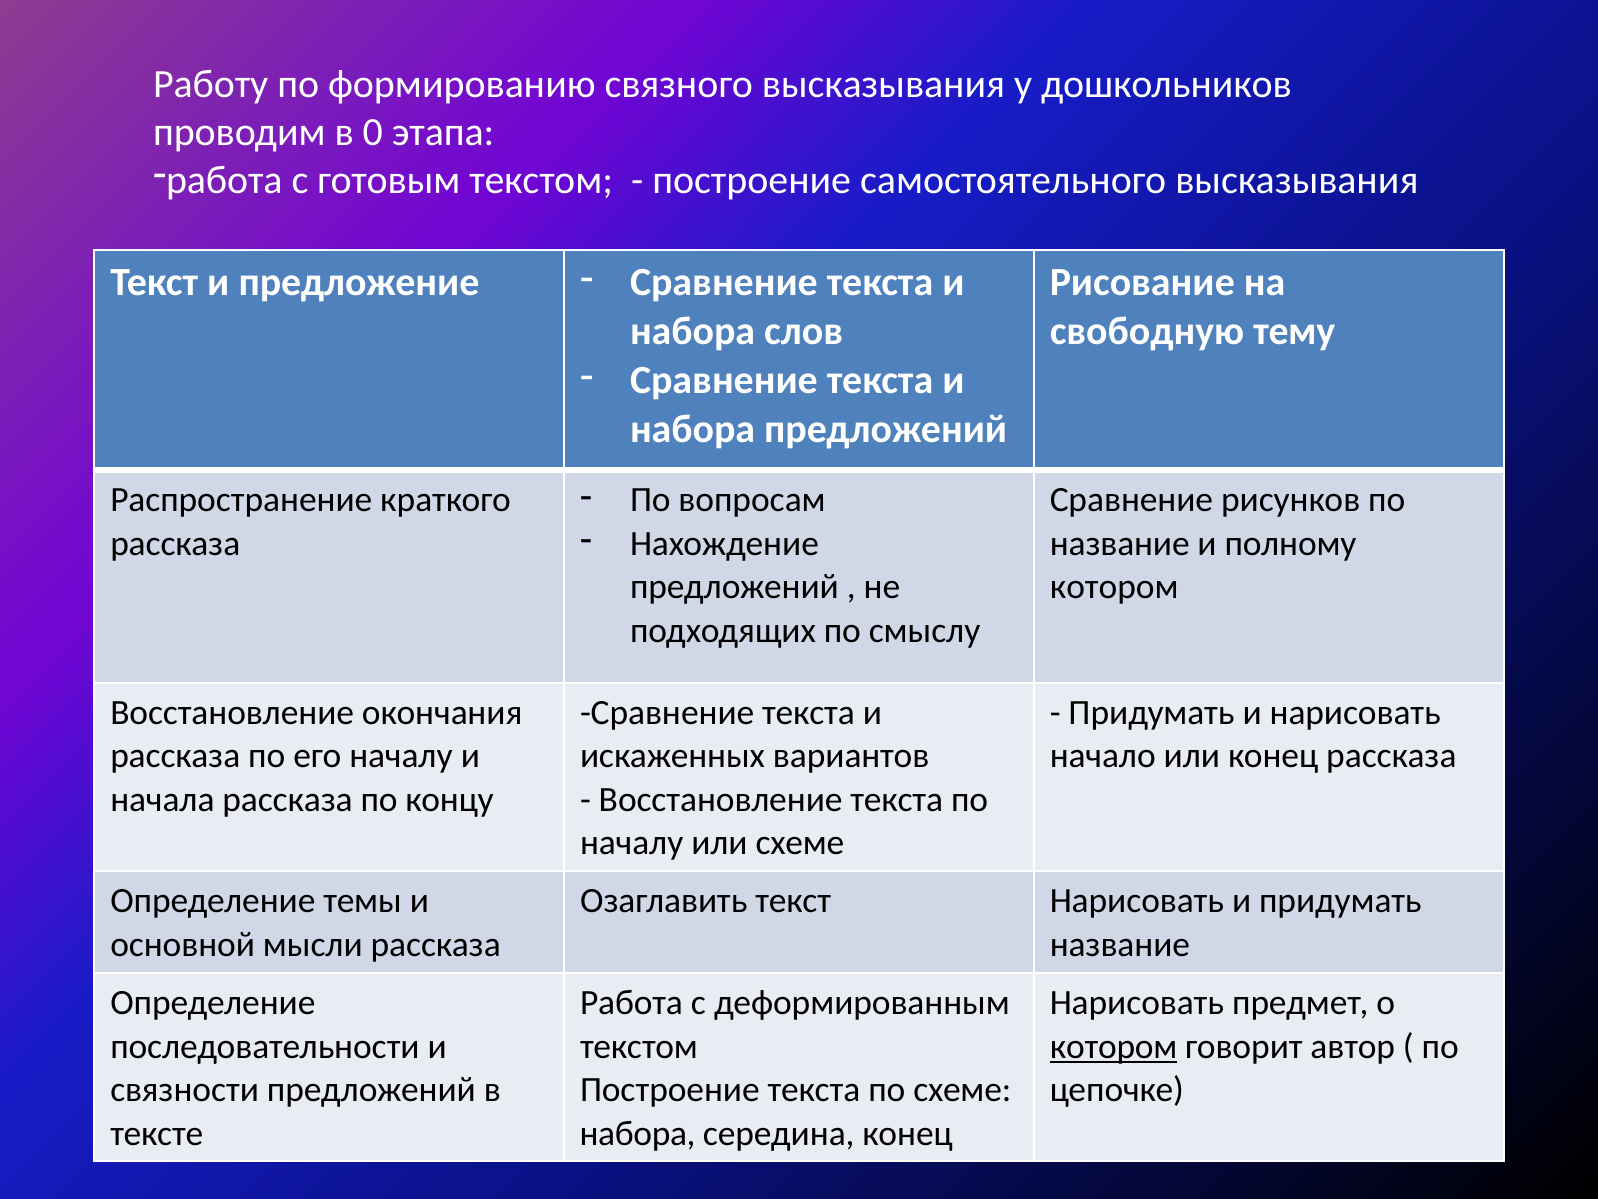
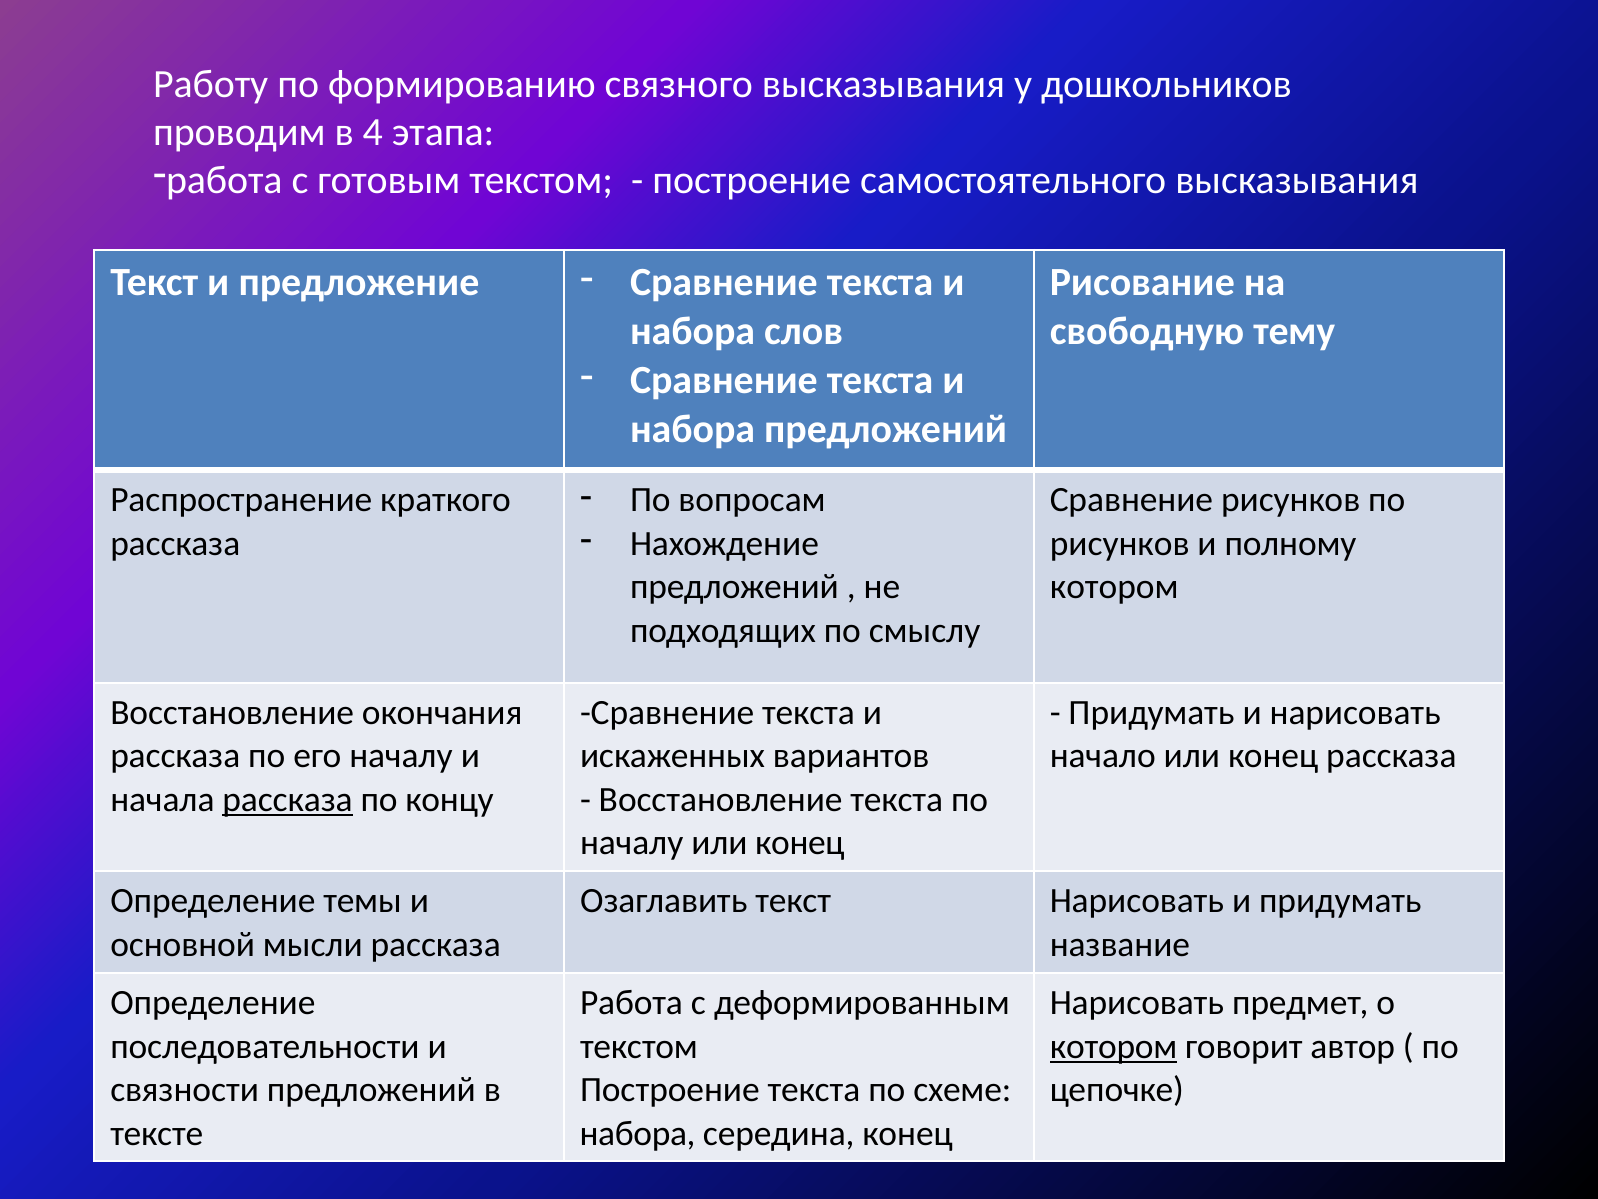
0: 0 -> 4 (373, 132)
название: название -> рисунков (1120, 543)
рассказа underline: none -> present (288, 799)
началу или схеме: схеме -> конец (800, 843)
